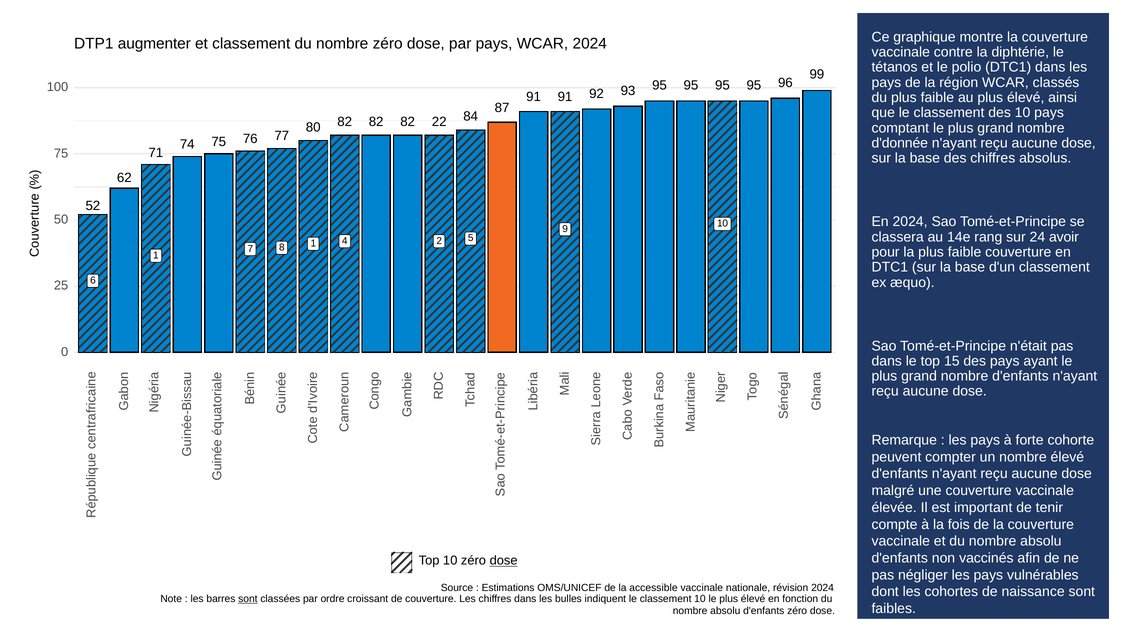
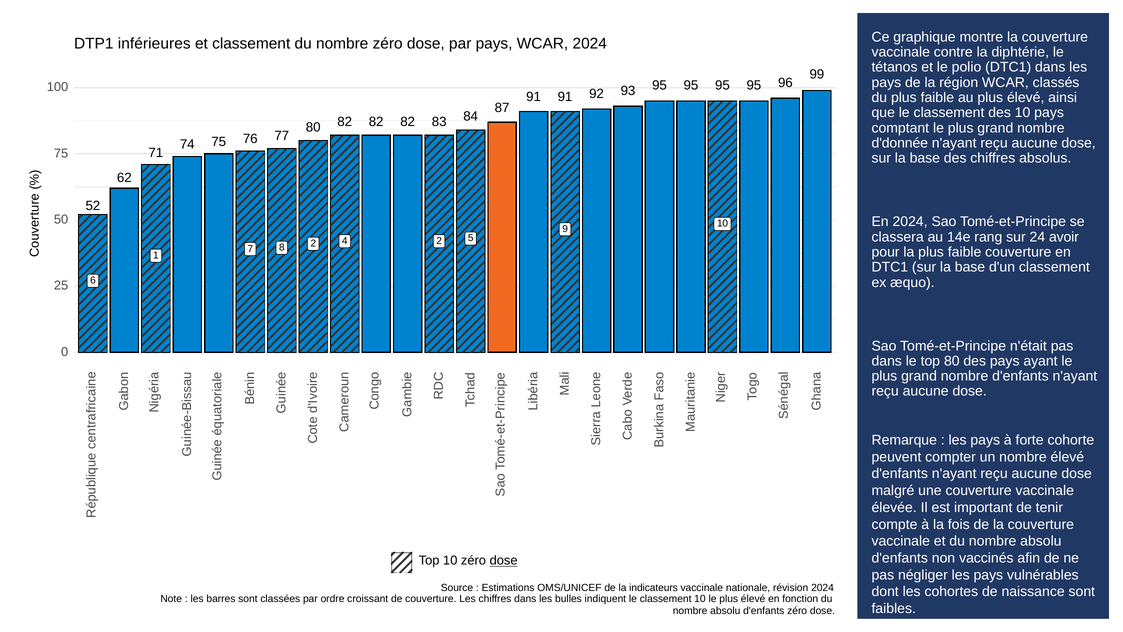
augmenter: augmenter -> inférieures (154, 43)
22: 22 -> 83 (439, 122)
8 1: 1 -> 2 (313, 243)
top 15: 15 -> 80 (952, 361)
accessible: accessible -> indicateurs (654, 588)
sont underline: present -> none (248, 598)
